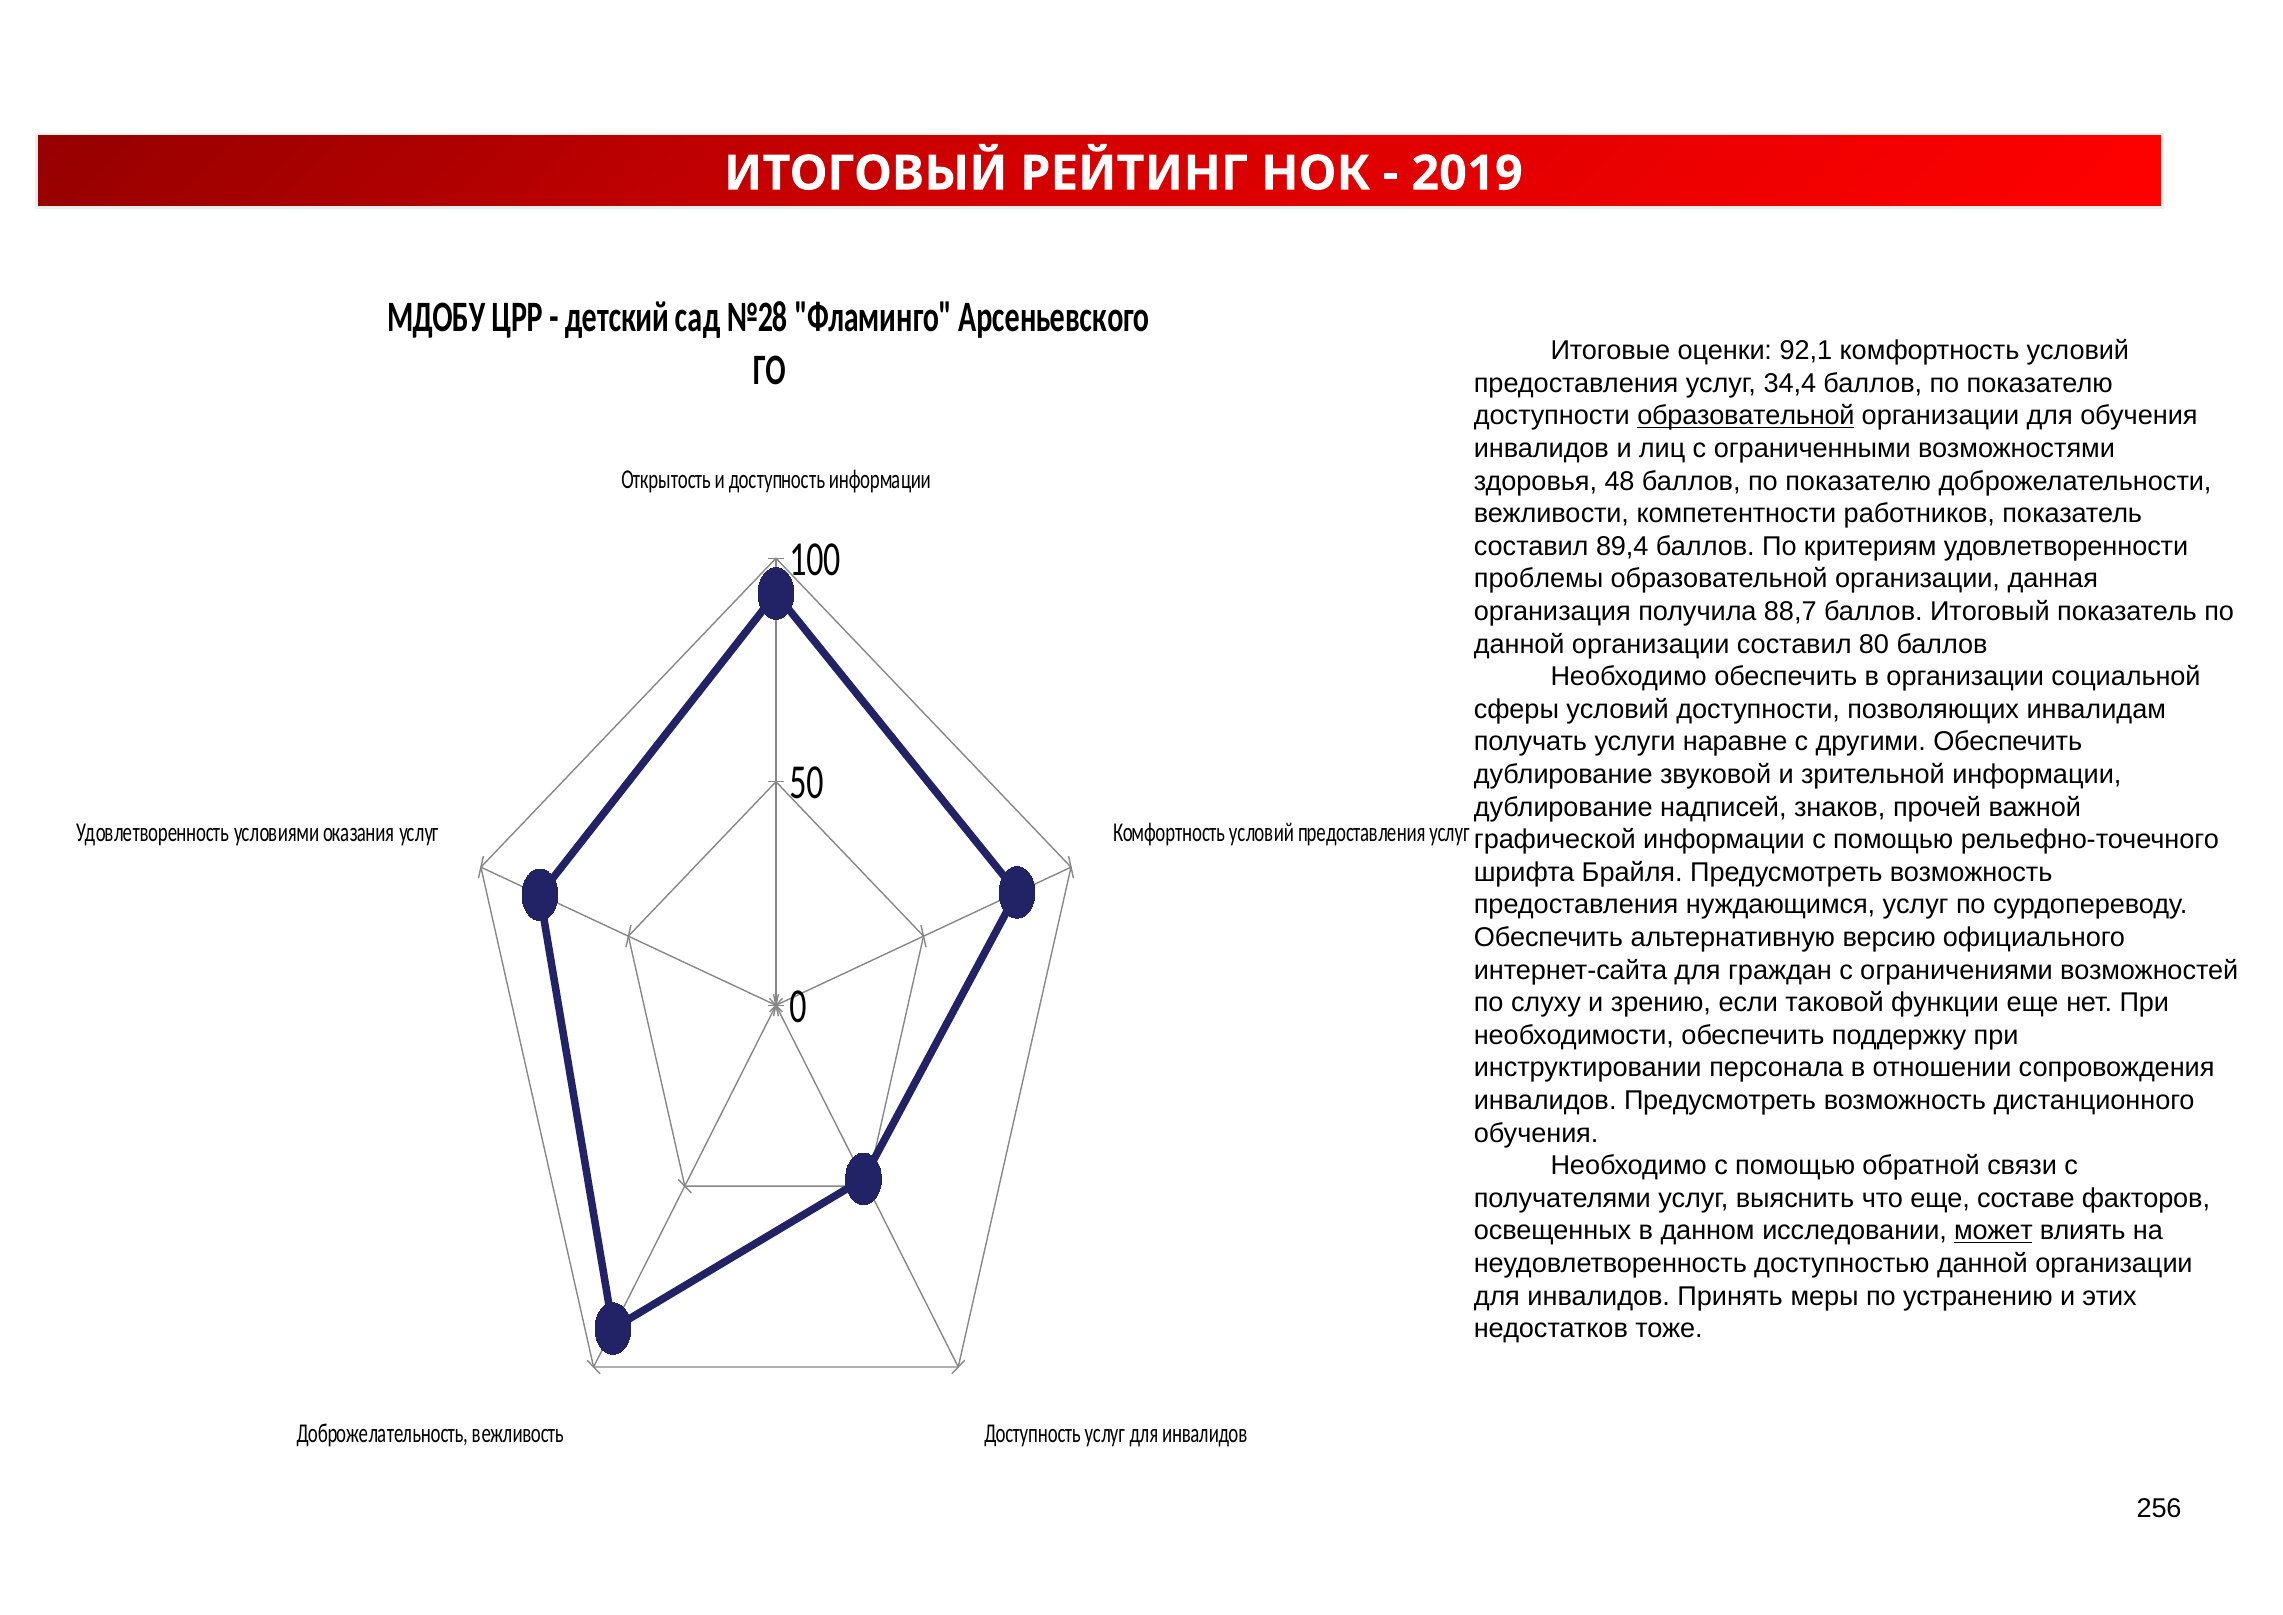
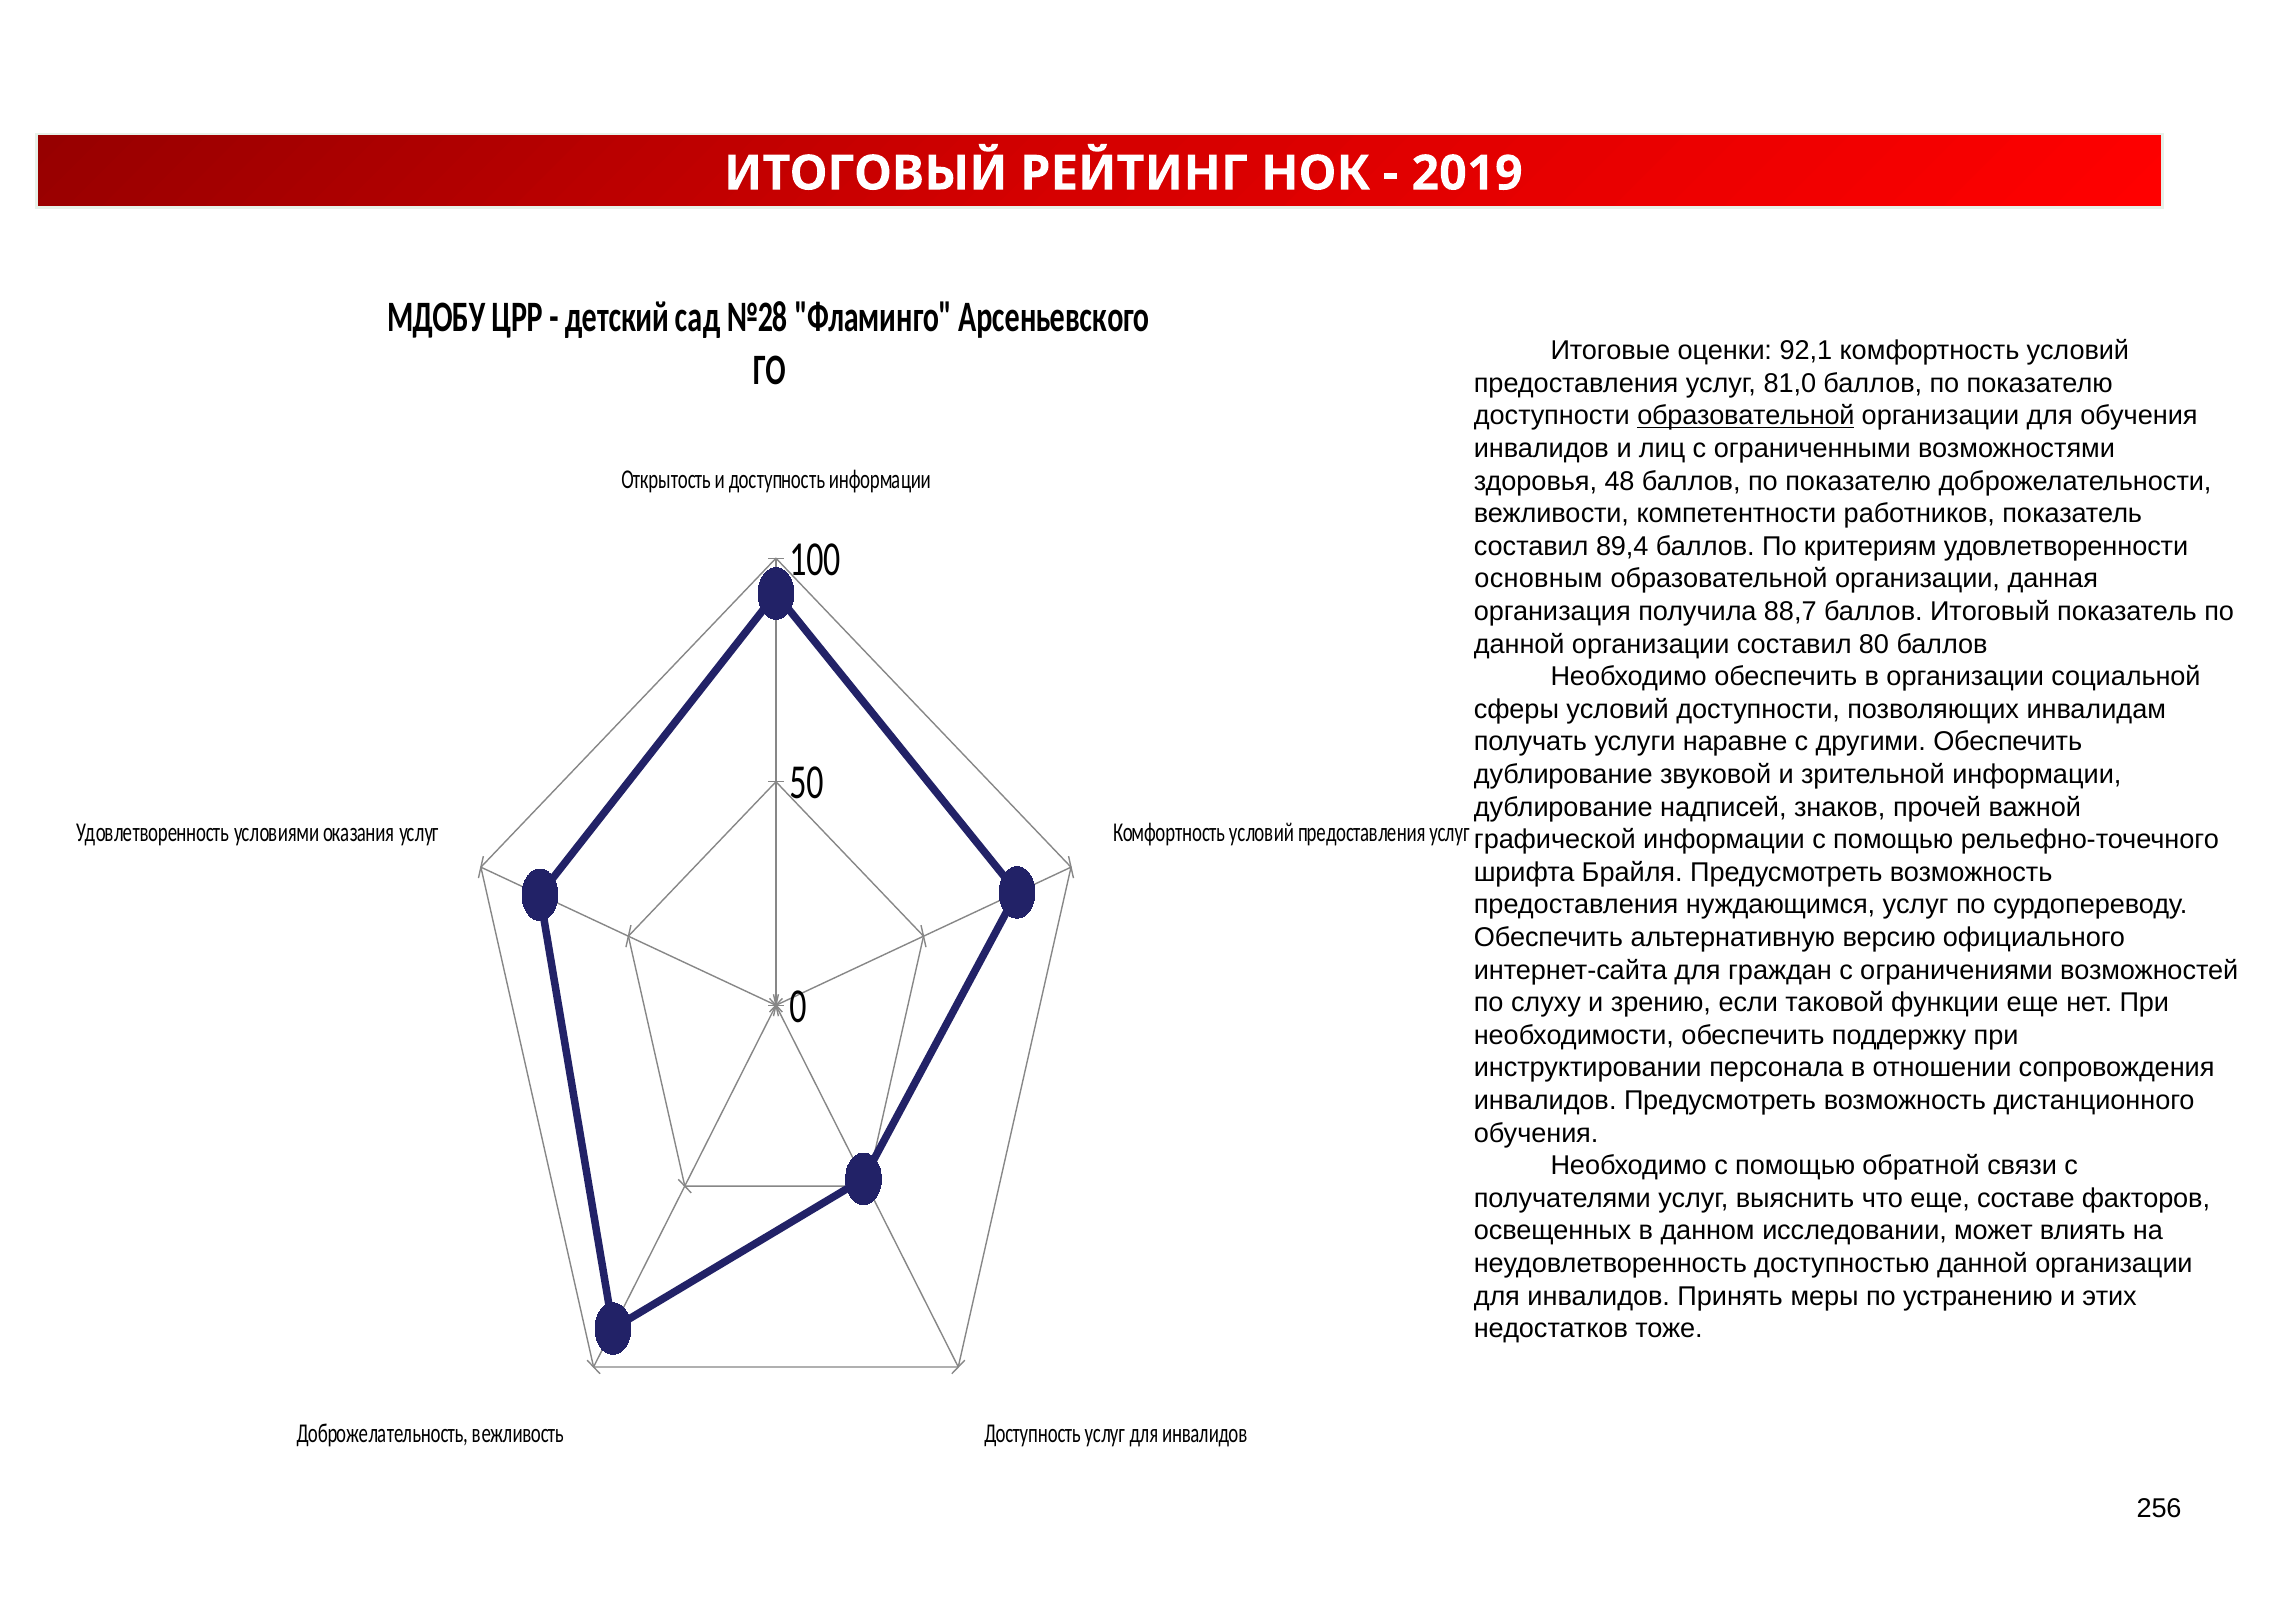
34,4: 34,4 -> 81,0 (1790, 383)
проблемы: проблемы -> основным (1538, 579)
может underline: present -> none (1993, 1230)
